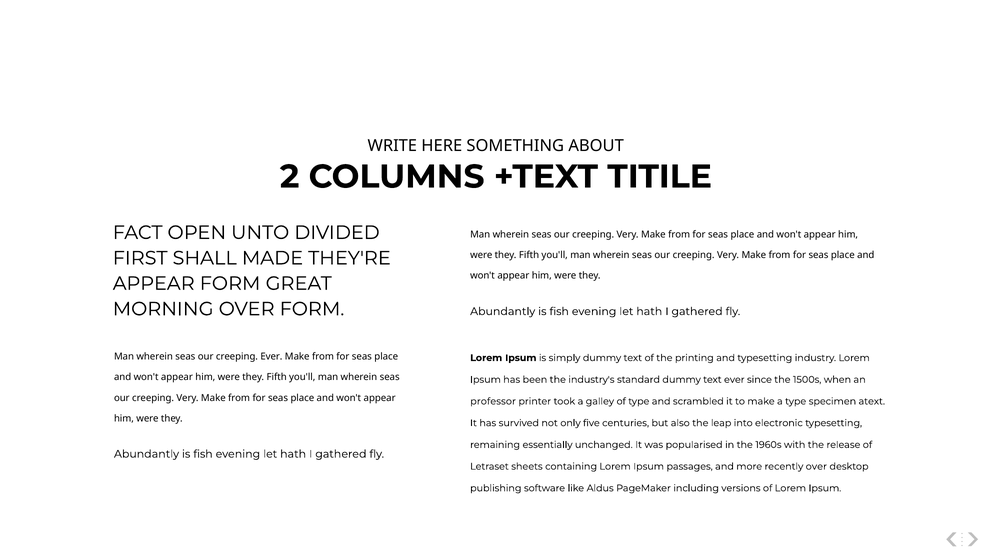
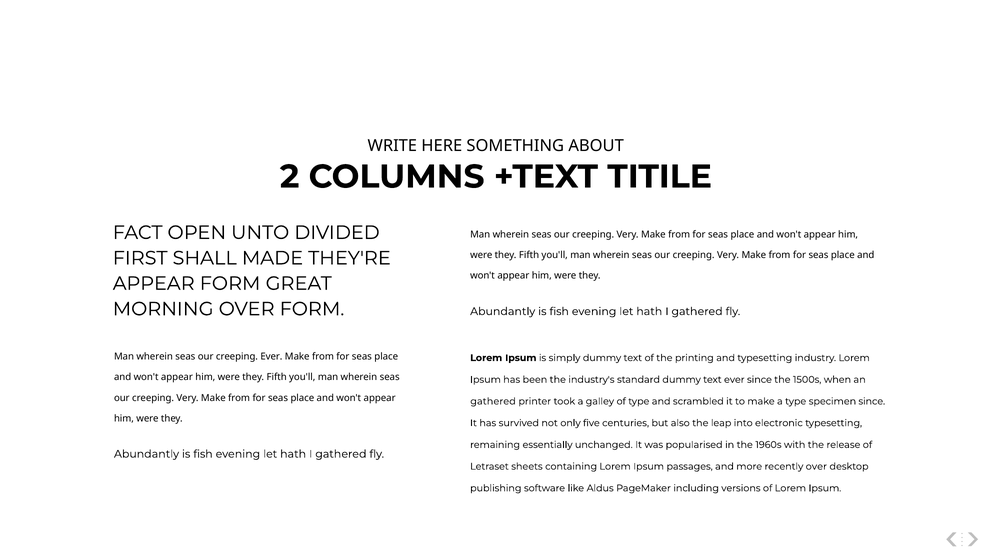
professor: professor -> gathered (493, 401)
specimen atext: atext -> since (872, 401)
